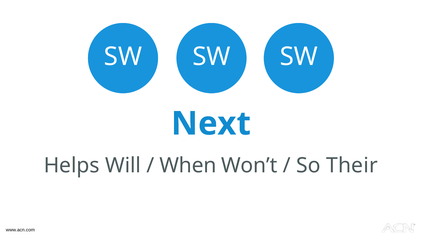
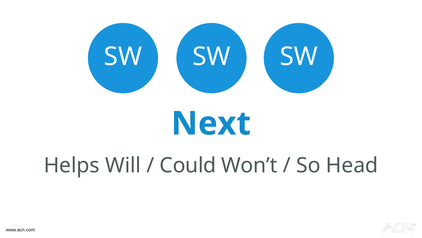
When: When -> Could (188, 165)
Their: Their -> Head (352, 165)
